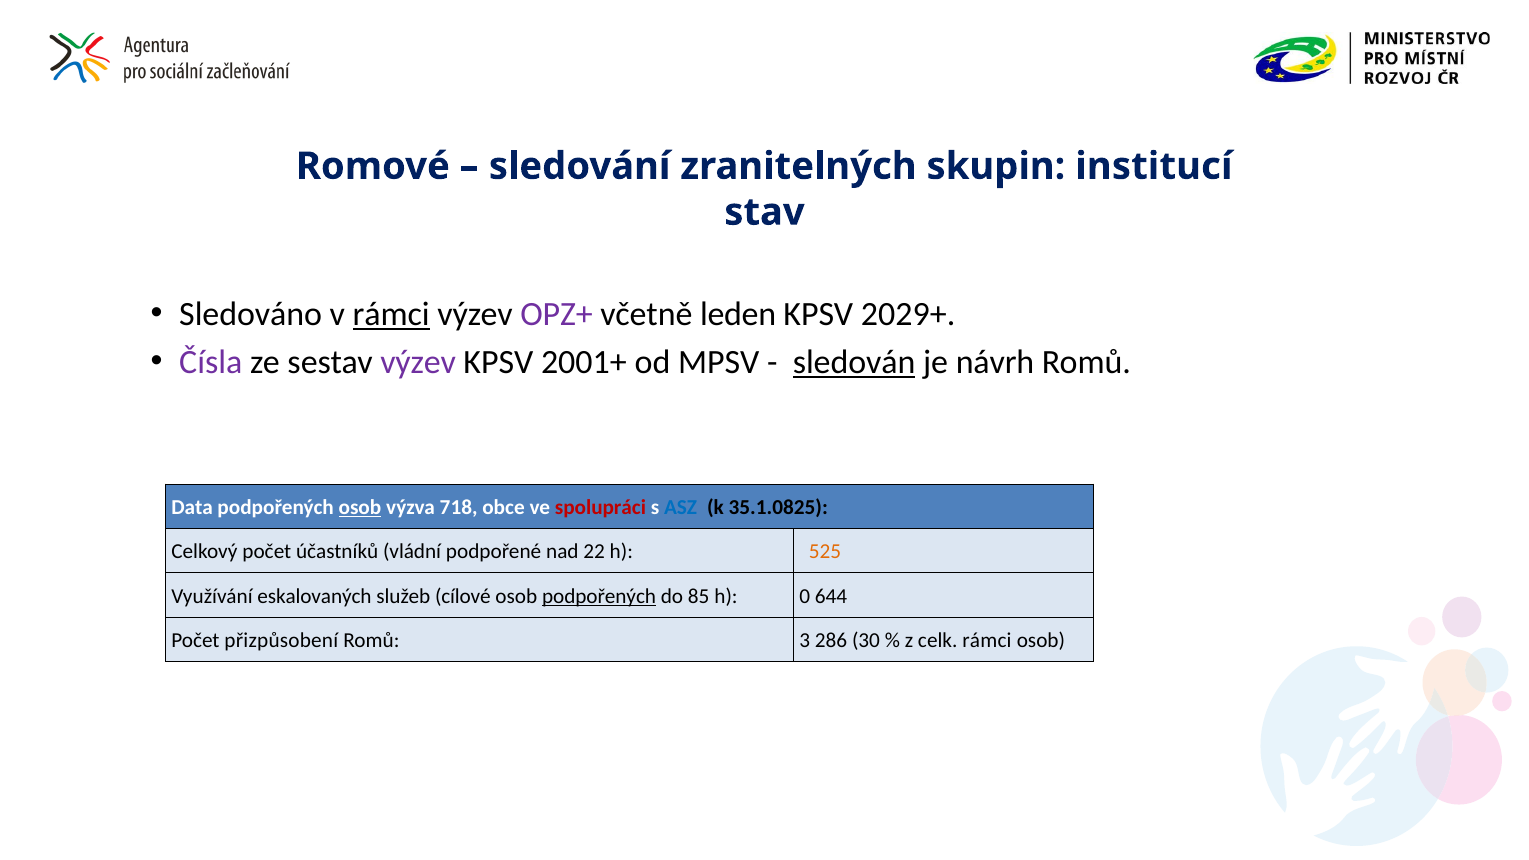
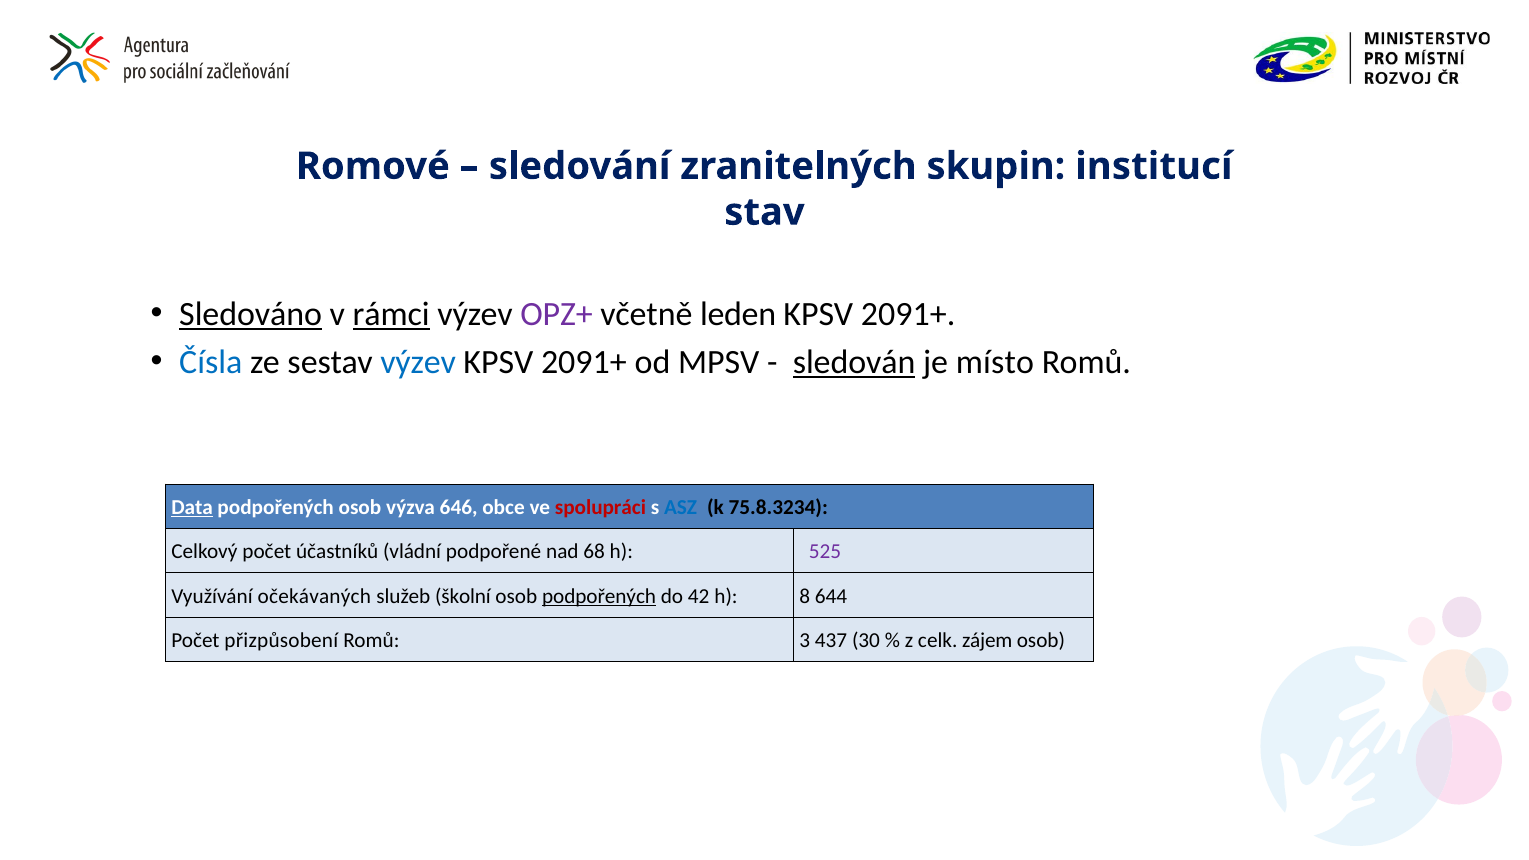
Sledováno underline: none -> present (251, 314)
2029+: 2029+ -> 2091+ (908, 314)
Čísla colour: purple -> blue (211, 362)
výzev colour: purple -> blue (418, 362)
2001+: 2001+ -> 2091+ (584, 362)
návrh: návrh -> místo (995, 362)
Data underline: none -> present (192, 508)
osob underline: present -> none (360, 508)
718: 718 -> 646 (459, 508)
35.1.0825: 35.1.0825 -> 75.8.3234 (778, 508)
22: 22 -> 68 (594, 552)
525 colour: orange -> purple (825, 552)
eskalovaných: eskalovaných -> očekávaných (314, 596)
cílové: cílové -> školní (463, 596)
85: 85 -> 42 (699, 596)
0: 0 -> 8 (805, 596)
286: 286 -> 437 (831, 641)
celk rámci: rámci -> zájem (987, 641)
